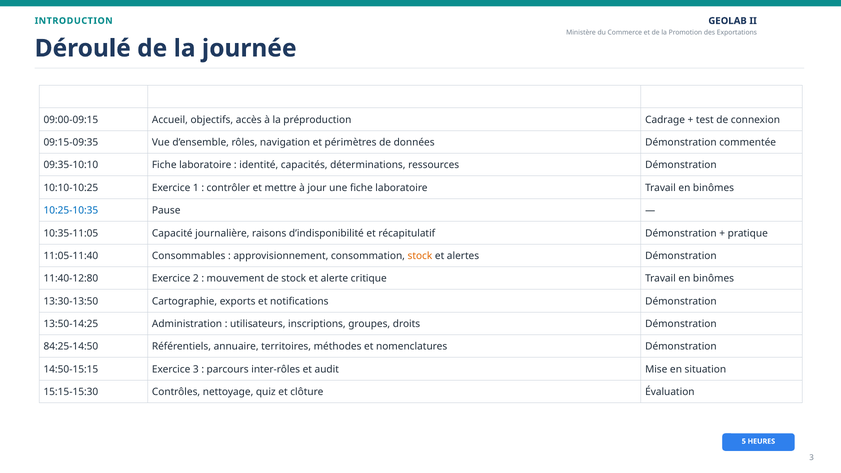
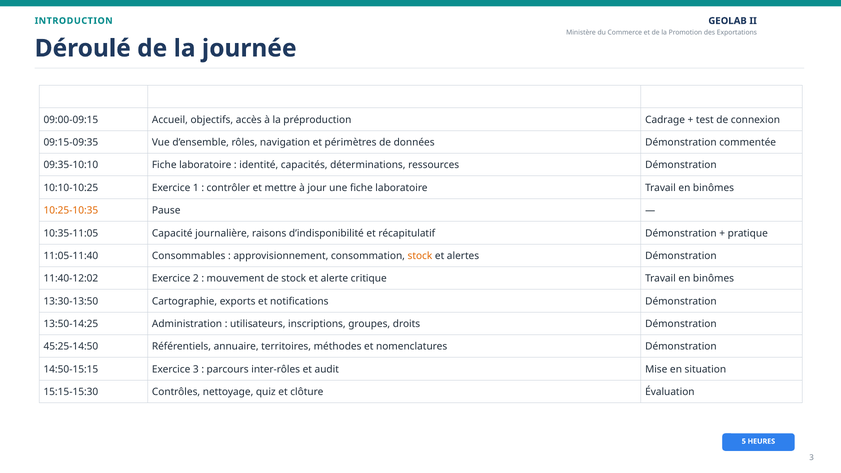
10:25-10:35 colour: blue -> orange (71, 211)
11:40-12:80: 11:40-12:80 -> 11:40-12:02 (71, 279)
84:25-14:50: 84:25-14:50 -> 45:25-14:50 (71, 347)
